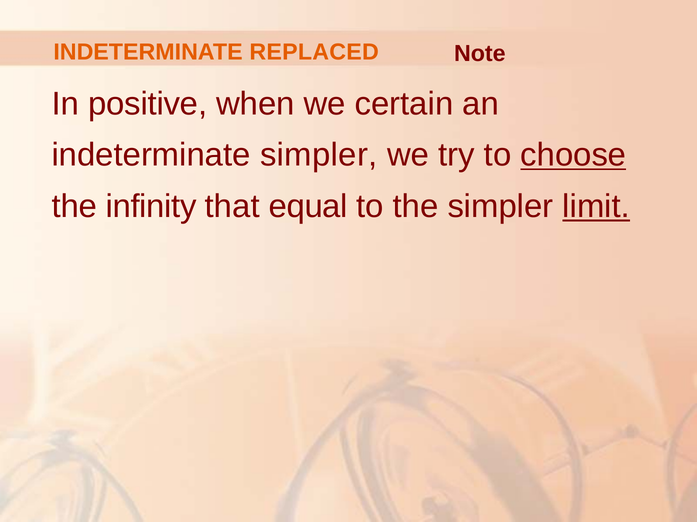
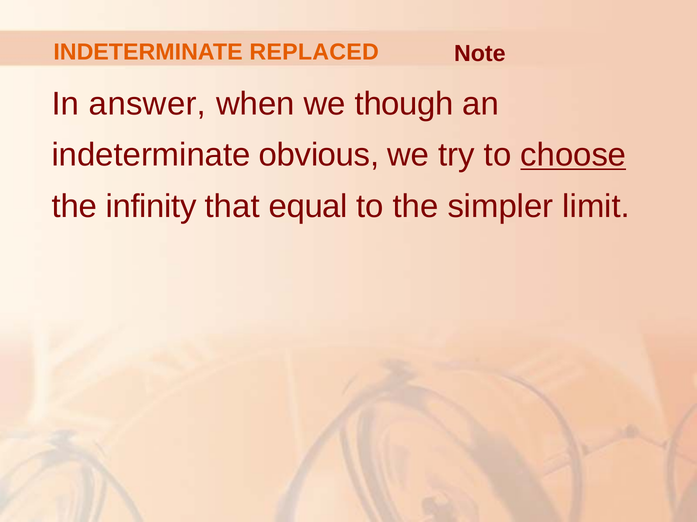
positive: positive -> answer (147, 104)
certain: certain -> though (404, 104)
indeterminate simpler: simpler -> obvious (319, 155)
limit underline: present -> none (596, 207)
